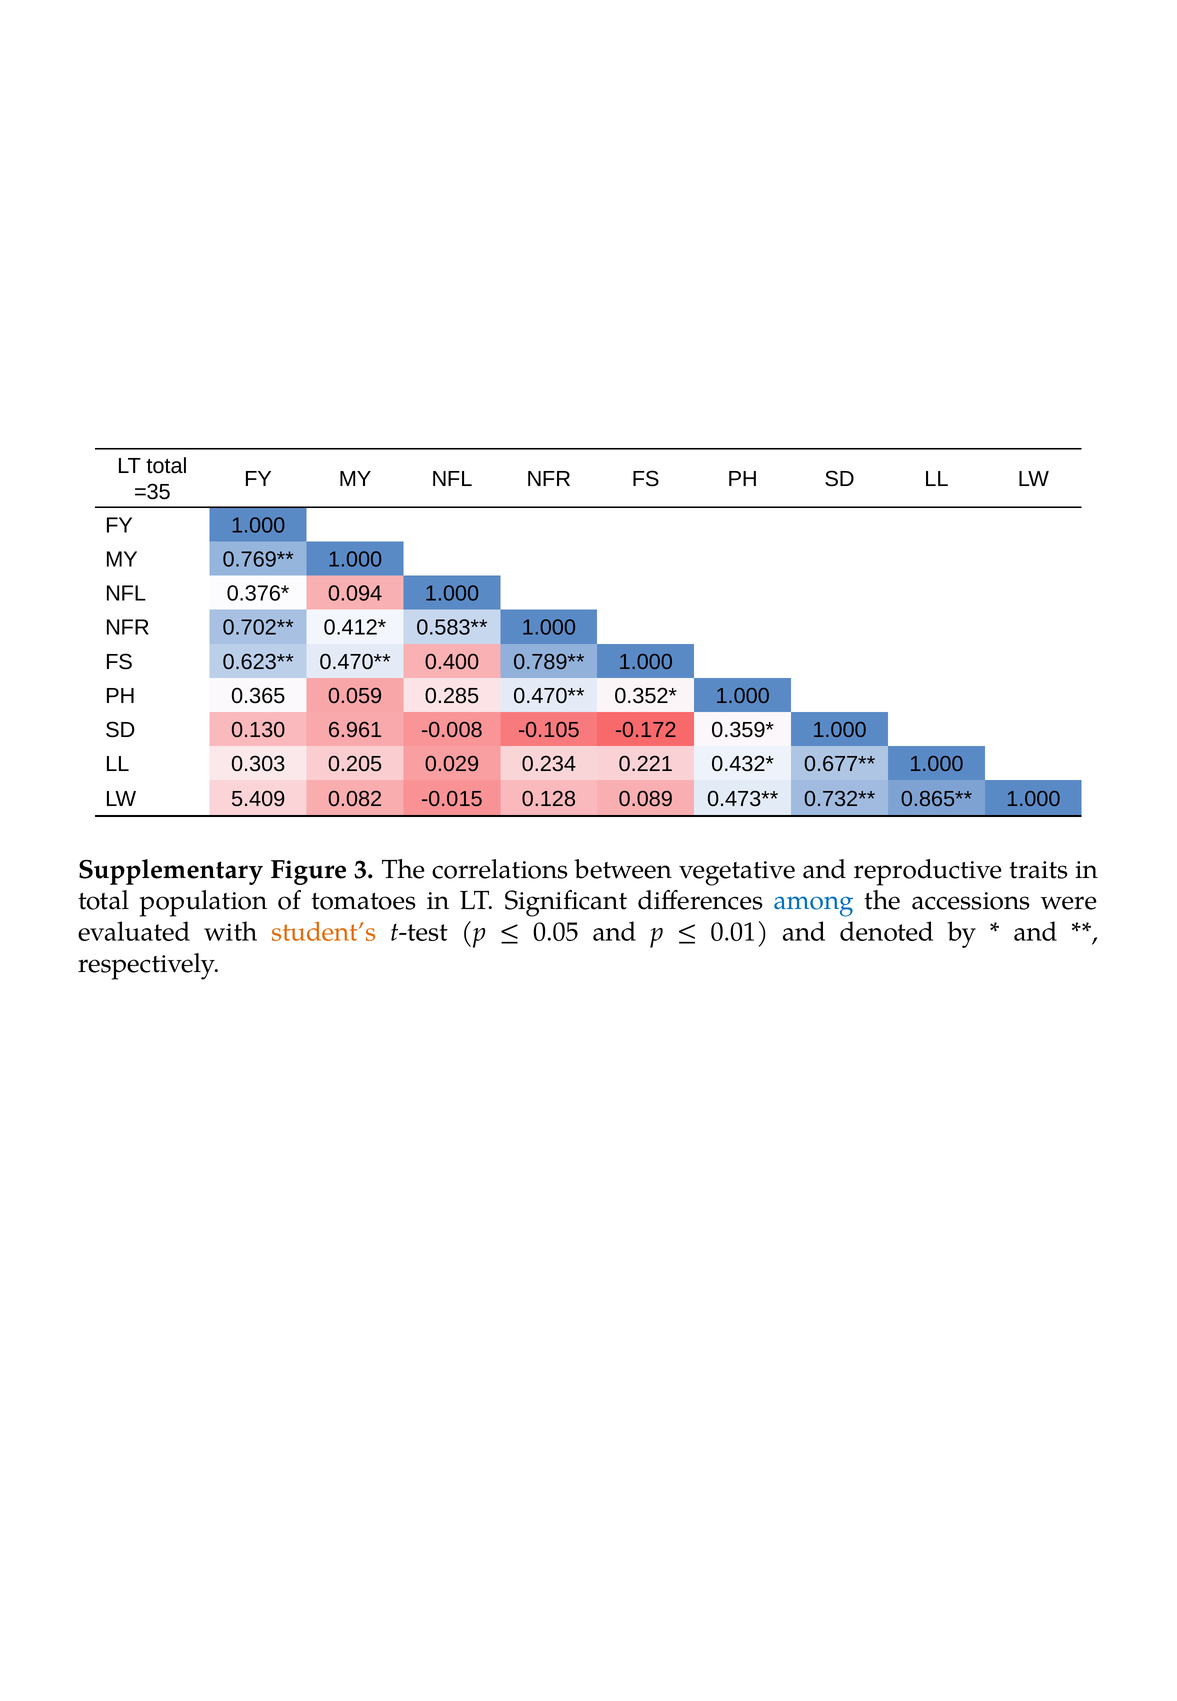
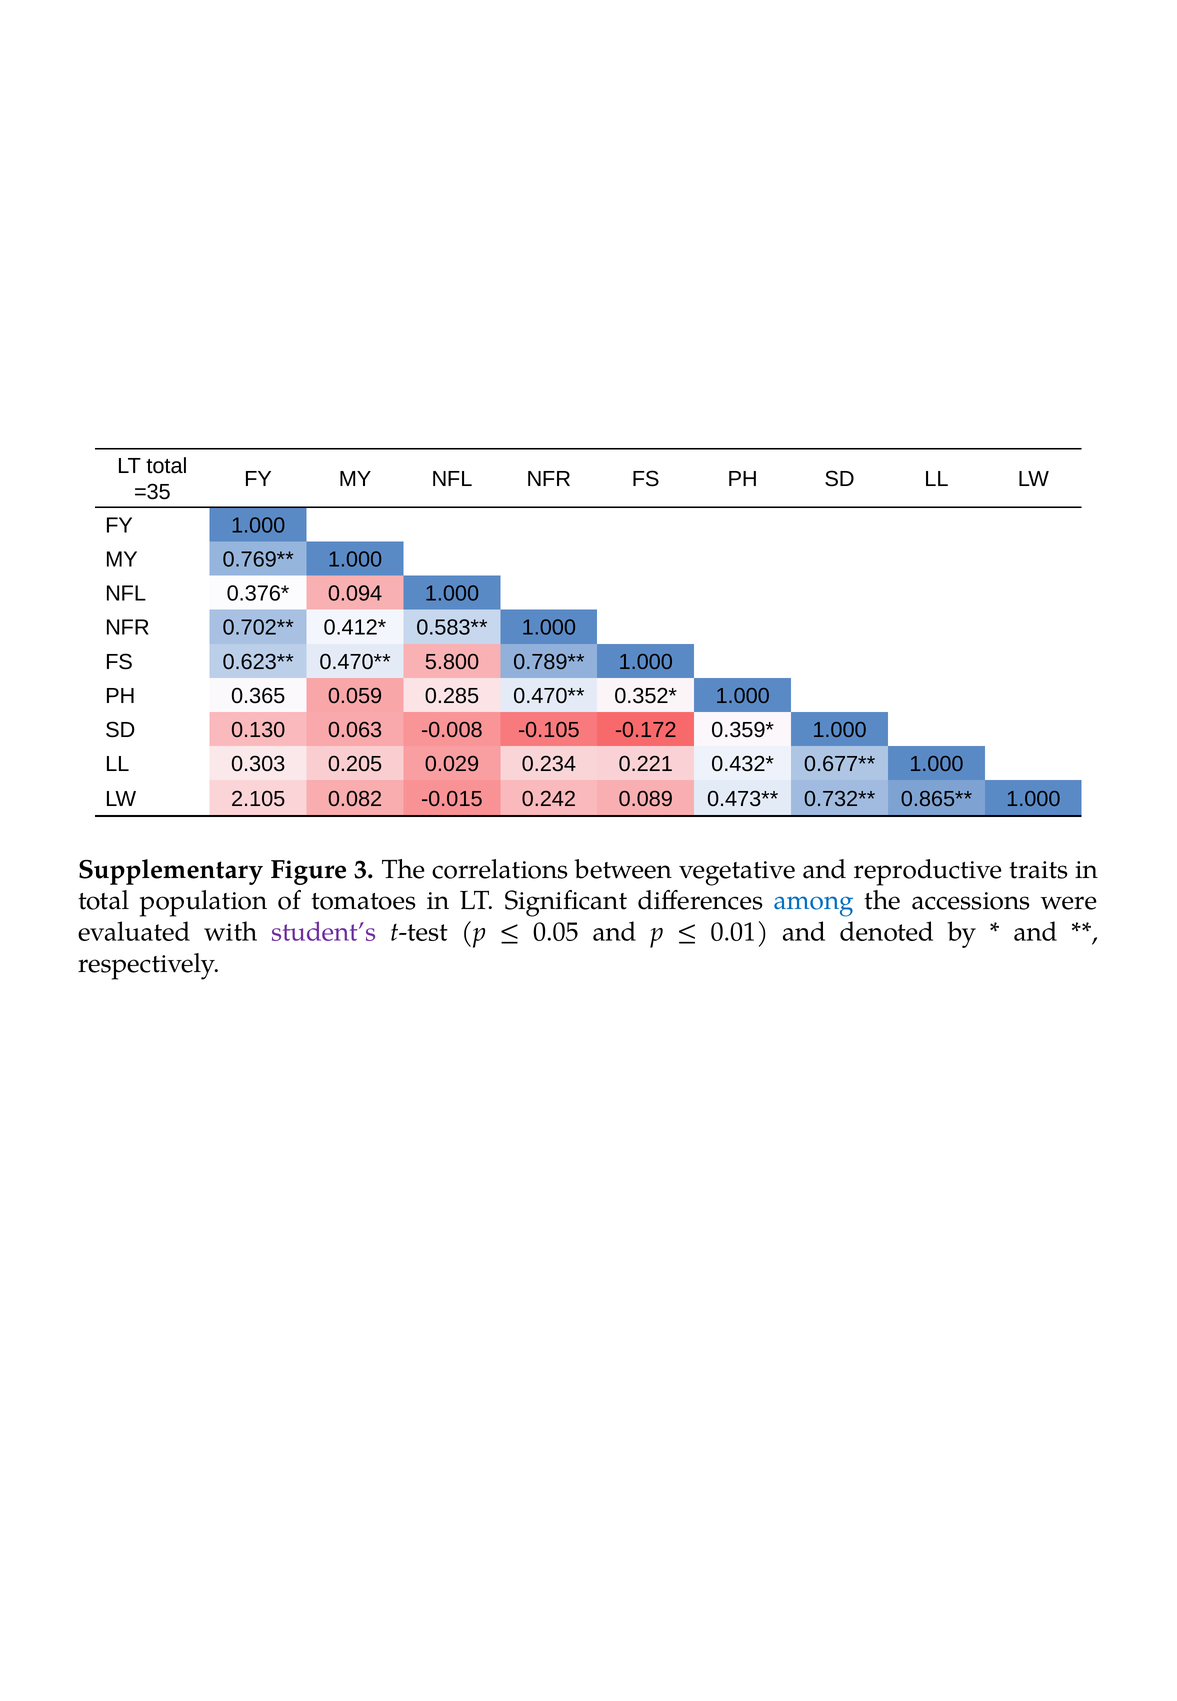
0.400: 0.400 -> 5.800 (452, 662)
6.961: 6.961 -> 0.063 (355, 730)
5.409: 5.409 -> 2.105 (258, 799)
0.128: 0.128 -> 0.242 (549, 799)
student’s colour: orange -> purple (324, 932)
